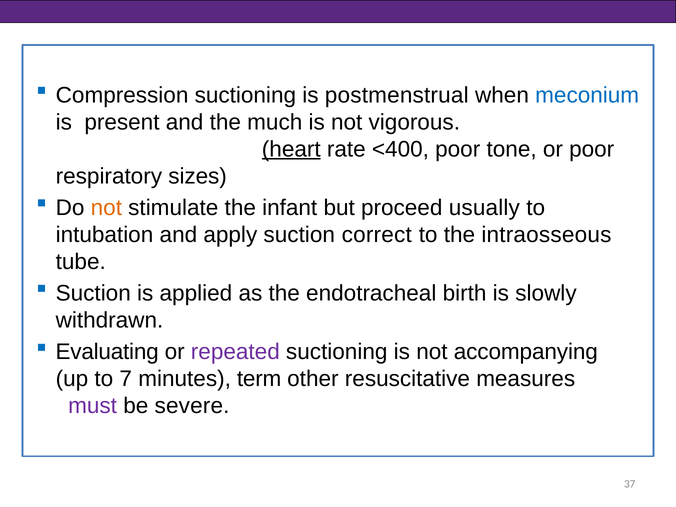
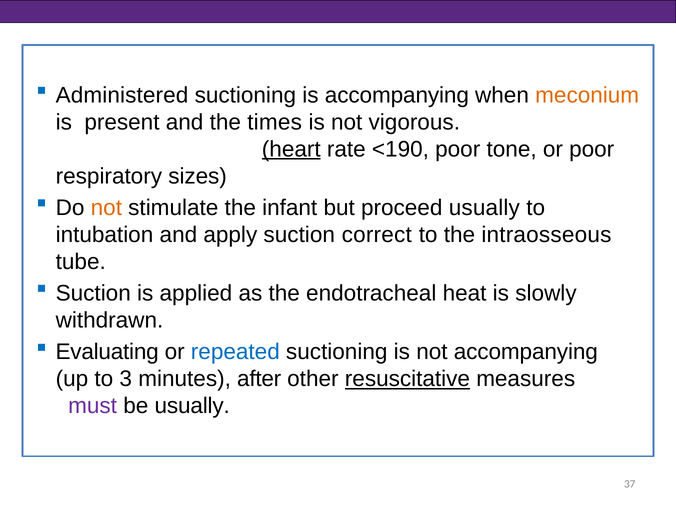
Compression: Compression -> Administered (122, 95)
is postmenstrual: postmenstrual -> accompanying (397, 95)
meconium colour: blue -> orange (587, 95)
much: much -> times (275, 122)
<400: <400 -> <190 (400, 149)
birth: birth -> heat (465, 293)
repeated colour: purple -> blue (235, 352)
7: 7 -> 3 (126, 379)
term: term -> after (259, 379)
resuscitative underline: none -> present (407, 379)
be severe: severe -> usually (192, 406)
